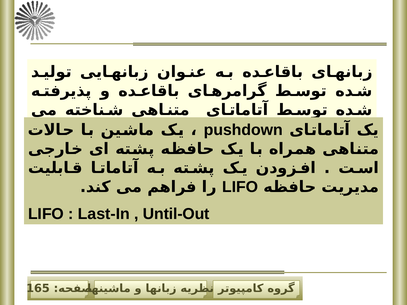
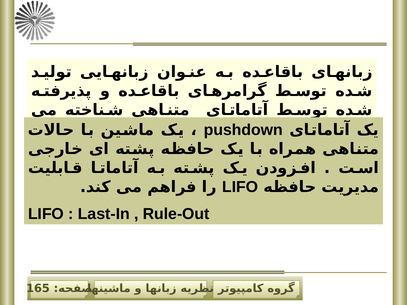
Until-Out: Until-Out -> Rule-Out (176, 214)
